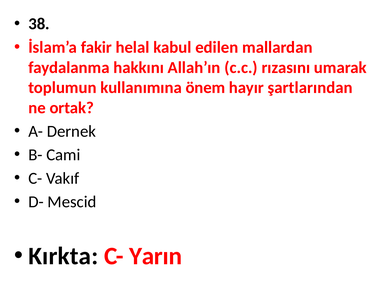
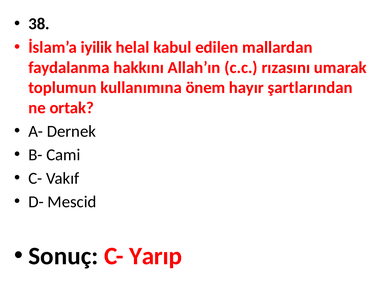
fakir: fakir -> iyilik (96, 47)
Kırkta: Kırkta -> Sonuç (63, 256)
Yarın: Yarın -> Yarıp (155, 256)
